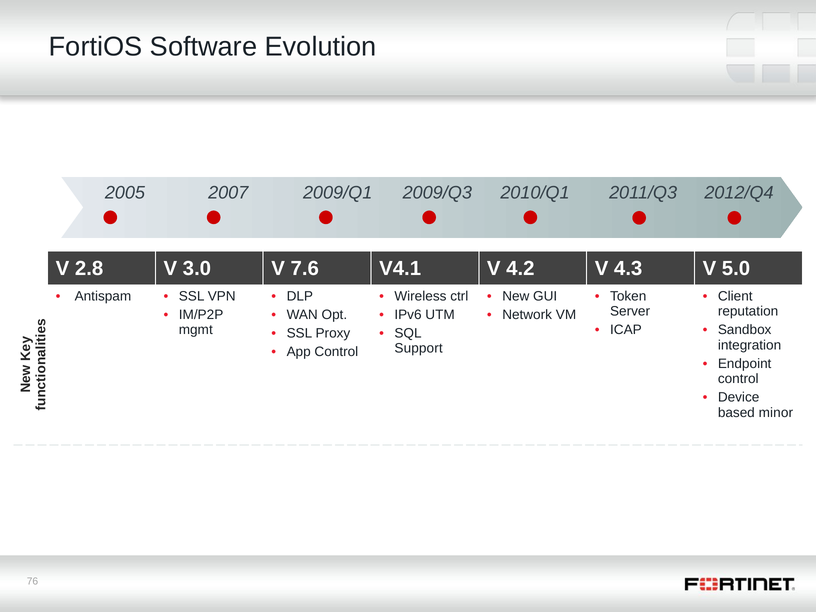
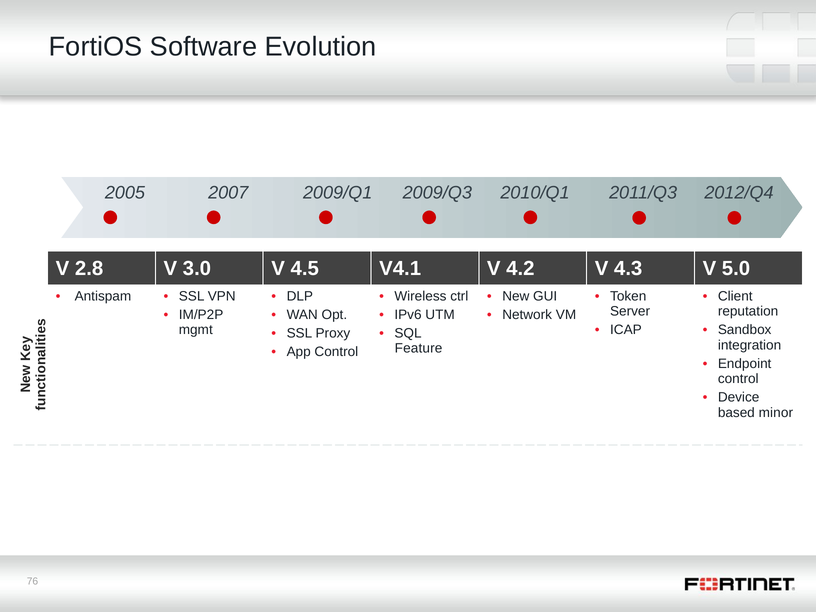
7.6: 7.6 -> 4.5 (305, 268)
Support: Support -> Feature (419, 348)
